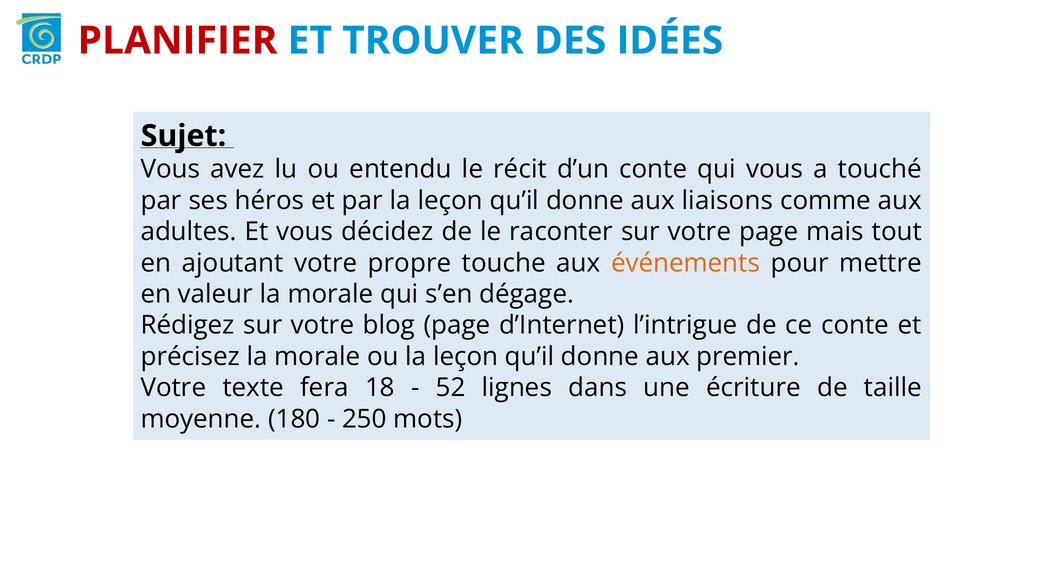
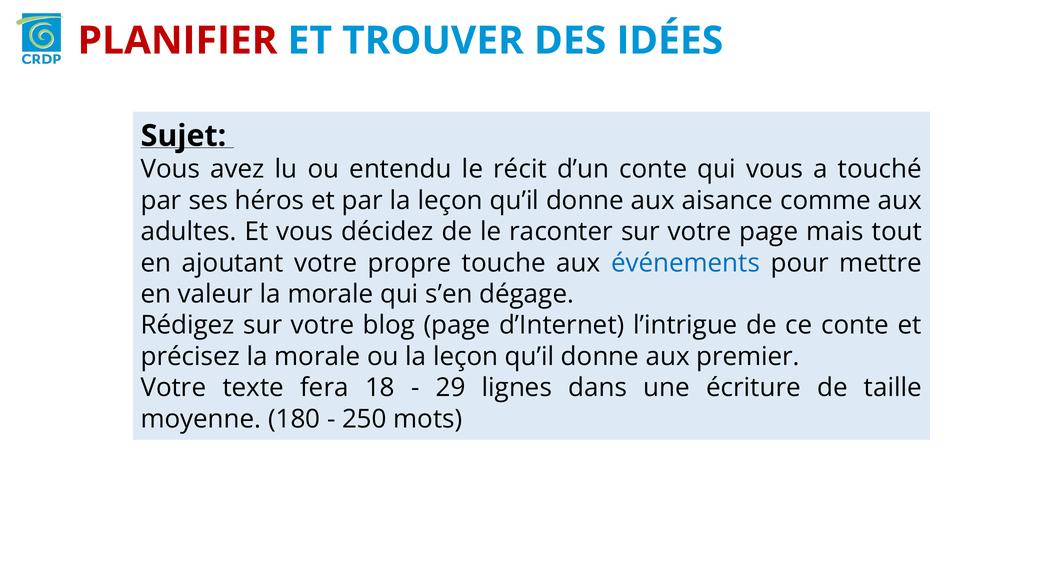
liaisons: liaisons -> aisance (727, 201)
événements colour: orange -> blue (686, 263)
52: 52 -> 29 (451, 388)
